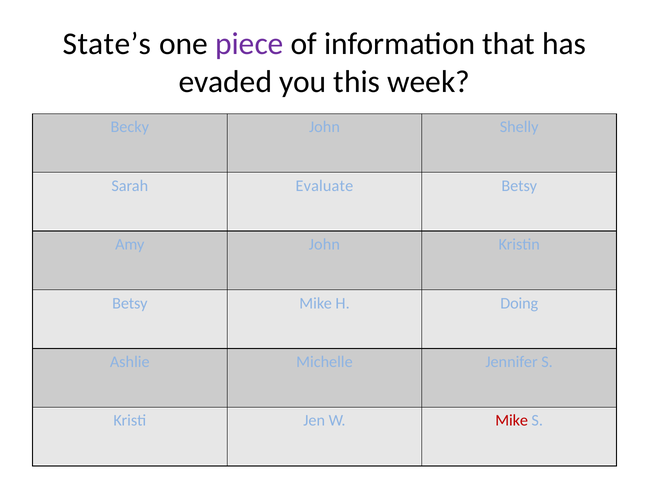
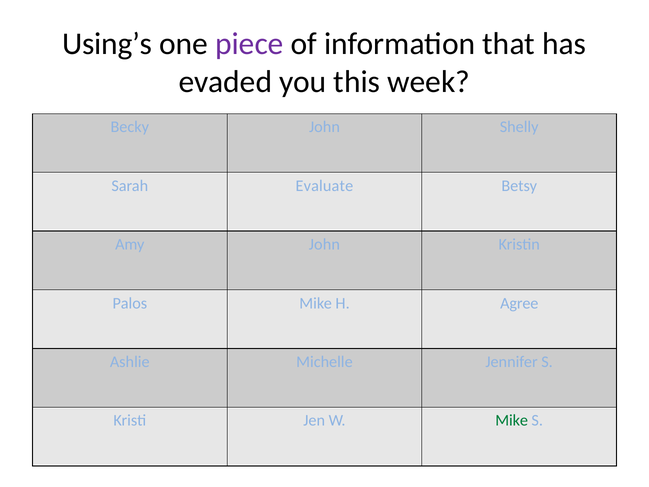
State’s: State’s -> Using’s (107, 44)
Betsy: Betsy -> Palos (130, 303)
Doing: Doing -> Agree (519, 303)
Mike colour: red -> green (512, 420)
